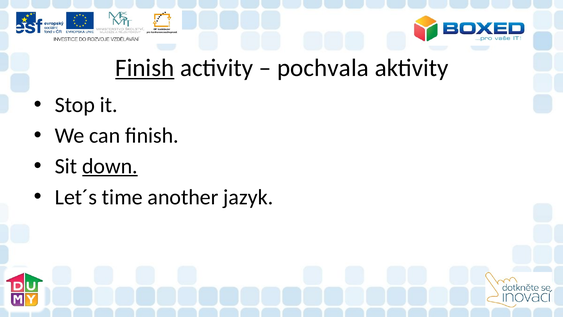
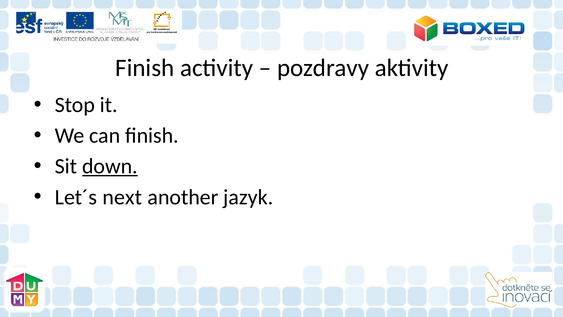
Finish underline: present -> none (145, 68)
pochvala: pochvala -> pozdravy (323, 68)
time: time -> next (122, 197)
